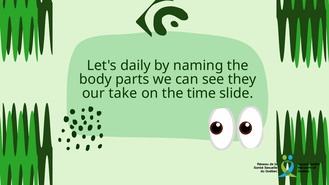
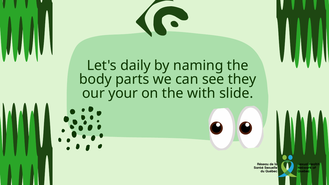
take: take -> your (123, 93)
time: time -> with (201, 93)
